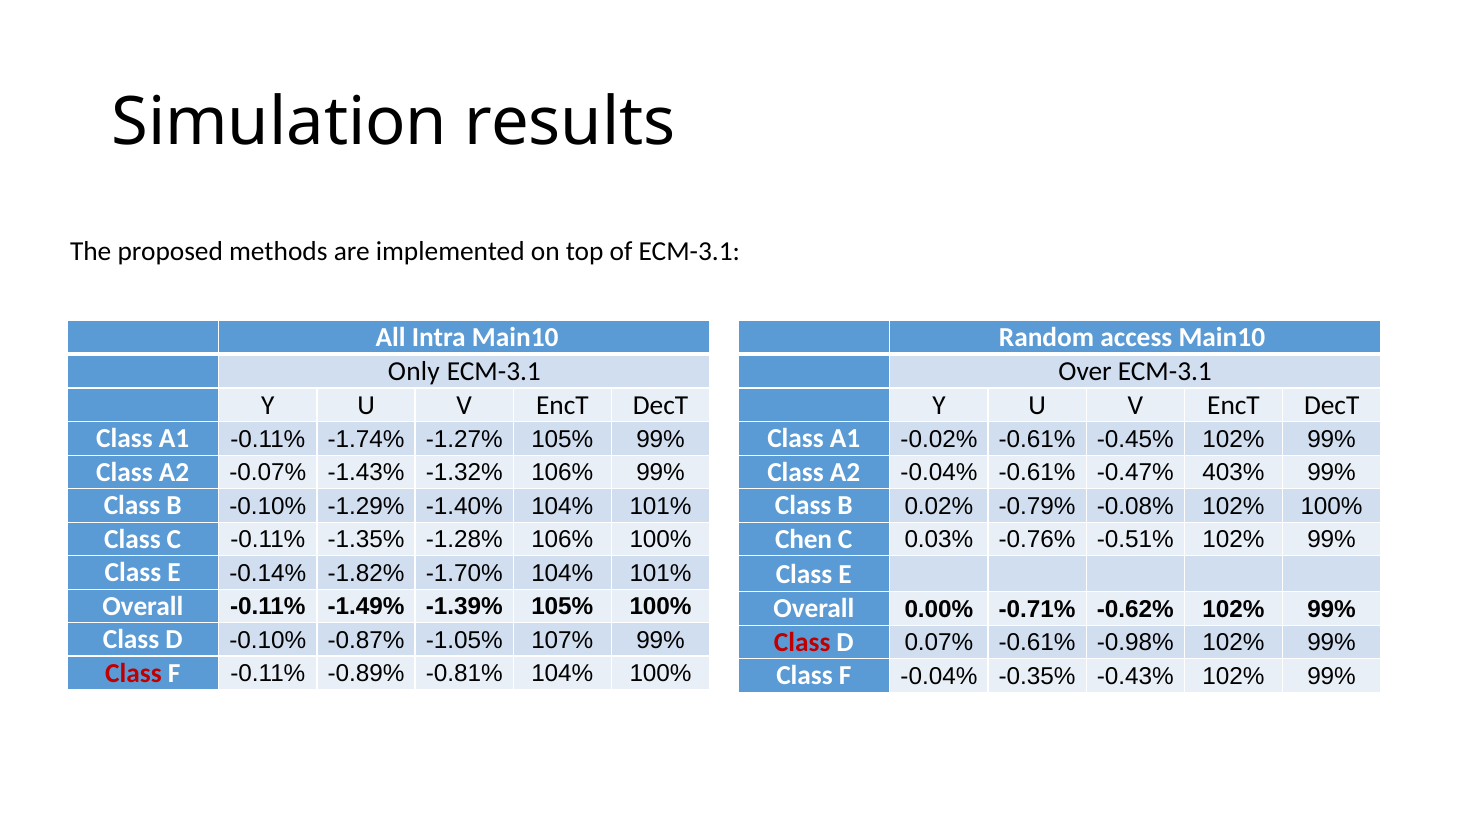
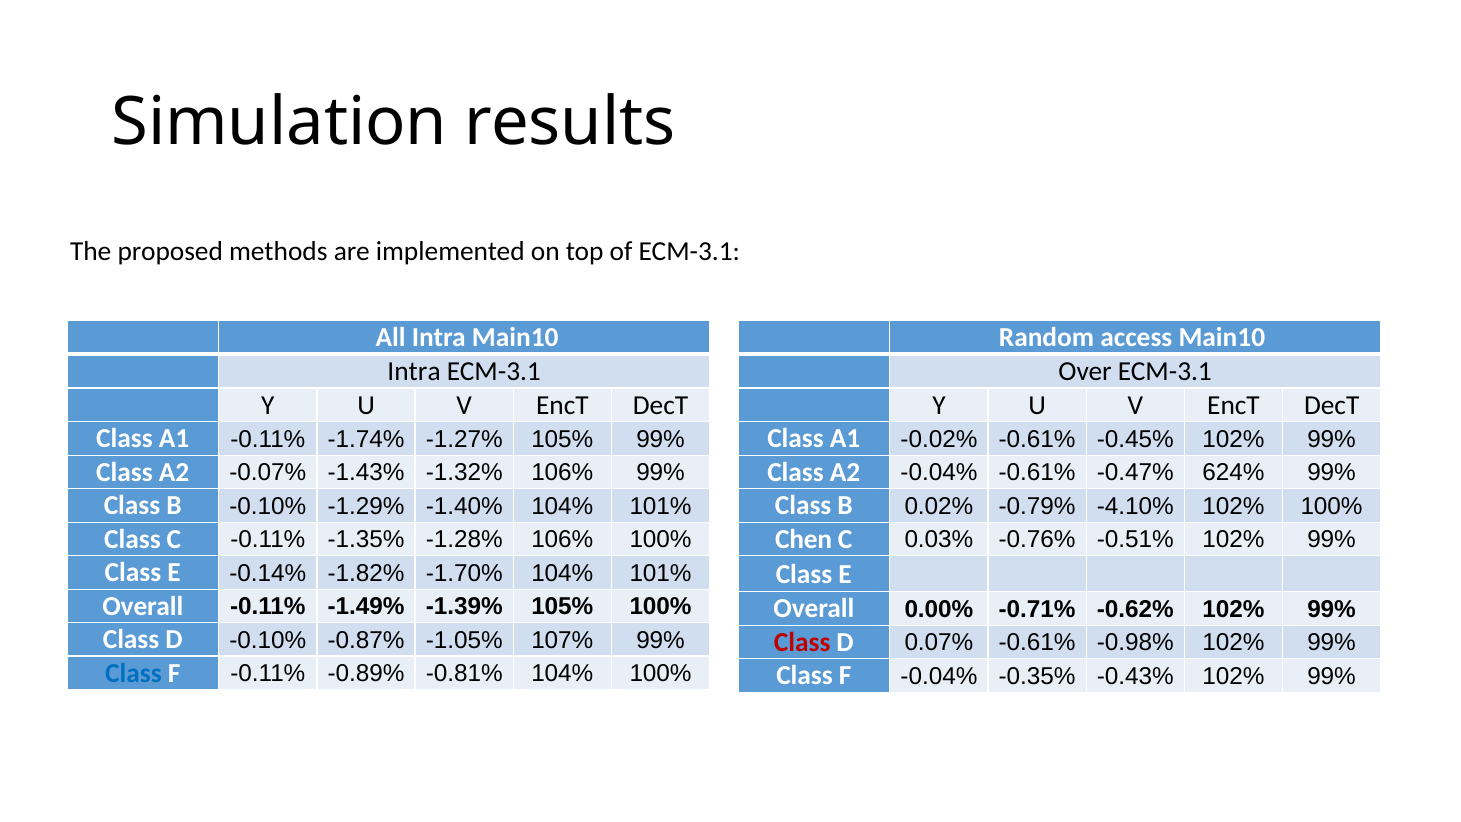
Only: Only -> Intra (414, 371)
403%: 403% -> 624% (1233, 473)
-0.08%: -0.08% -> -4.10% (1135, 506)
Class colour: red -> blue (133, 673)
